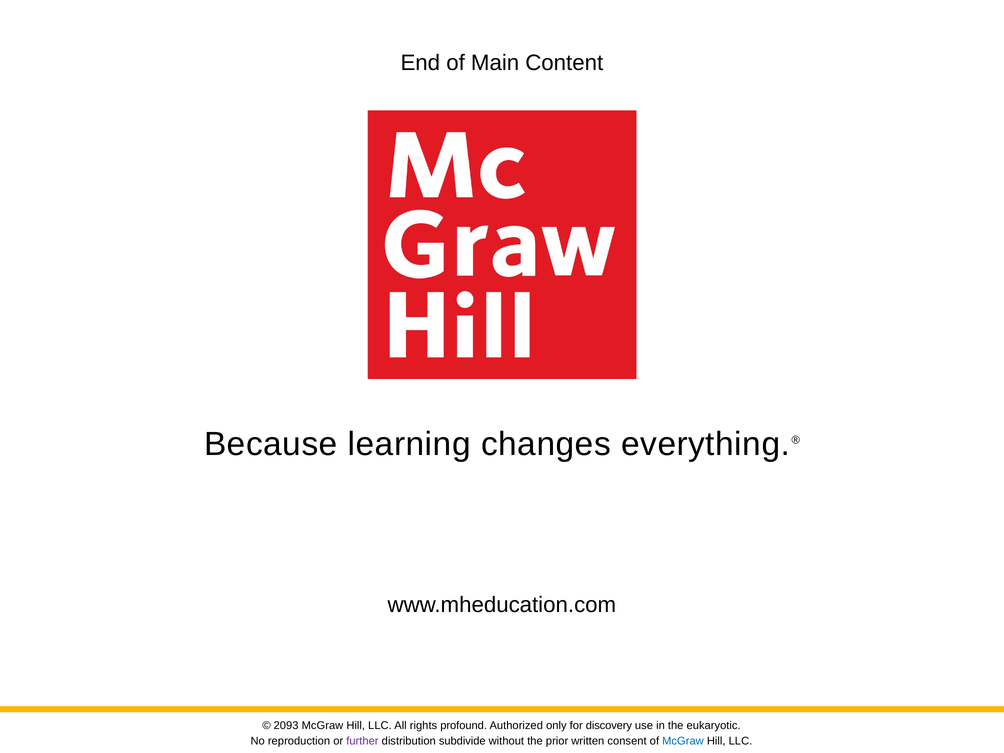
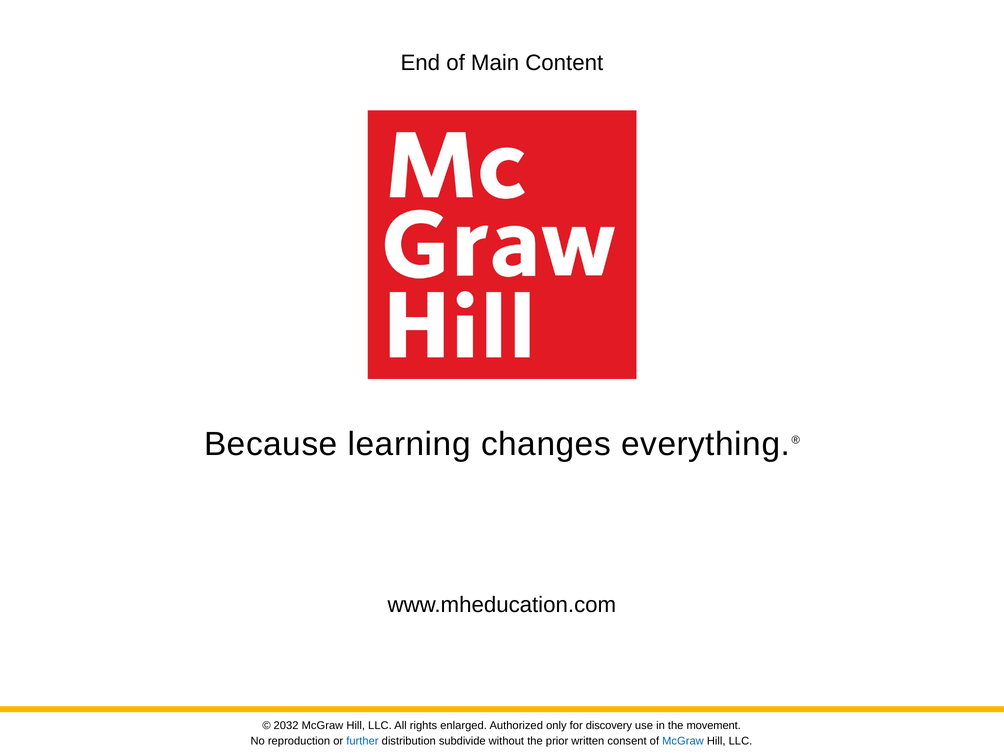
2093: 2093 -> 2032 (286, 725)
profound: profound -> enlarged (464, 725)
eukaryotic: eukaryotic -> movement (714, 725)
further colour: purple -> blue (362, 741)
